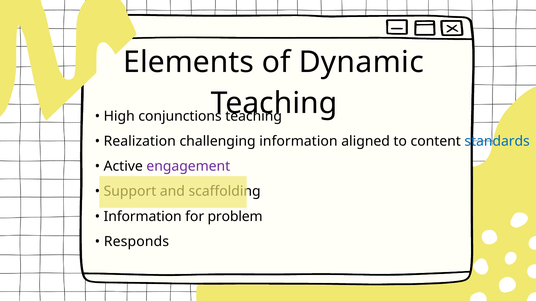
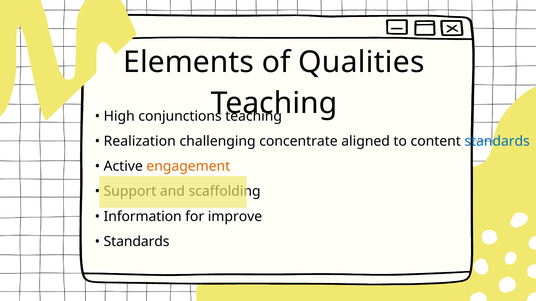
Dynamic: Dynamic -> Qualities (361, 62)
challenging information: information -> concentrate (298, 141)
engagement colour: purple -> orange (188, 167)
problem: problem -> improve (235, 217)
Responds: Responds -> Standards (137, 242)
